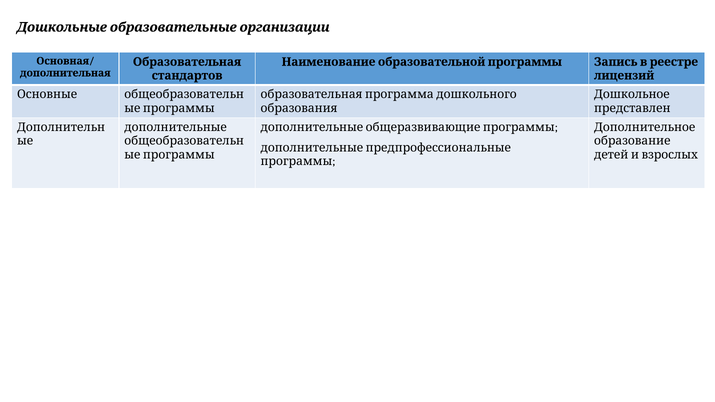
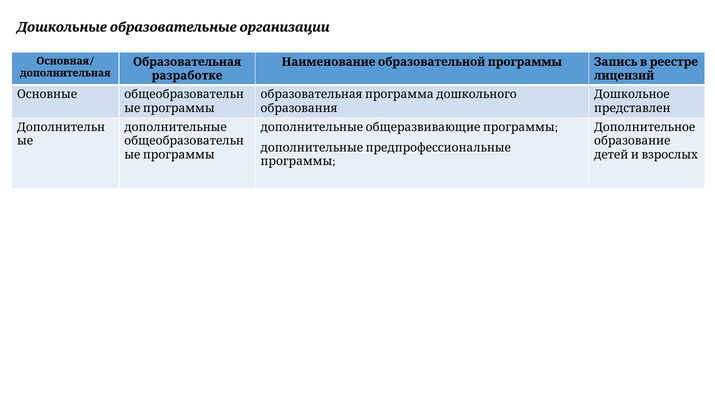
стандартов: стандартов -> разработке (187, 76)
